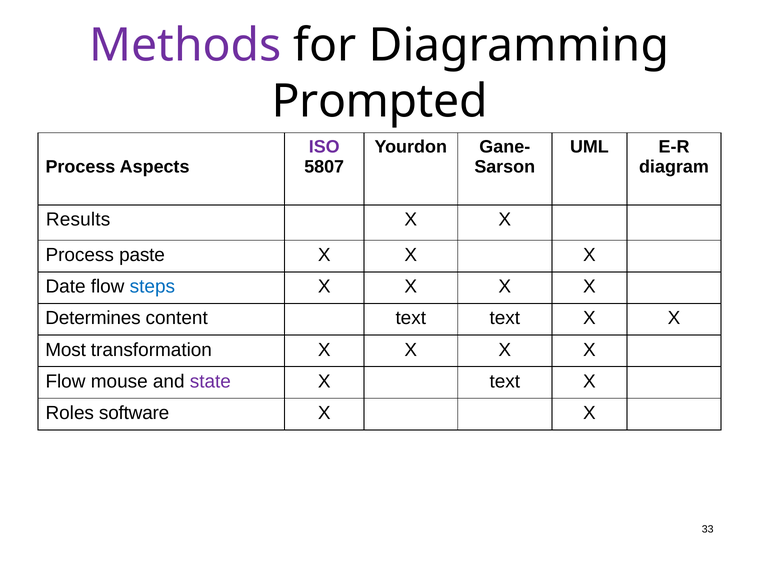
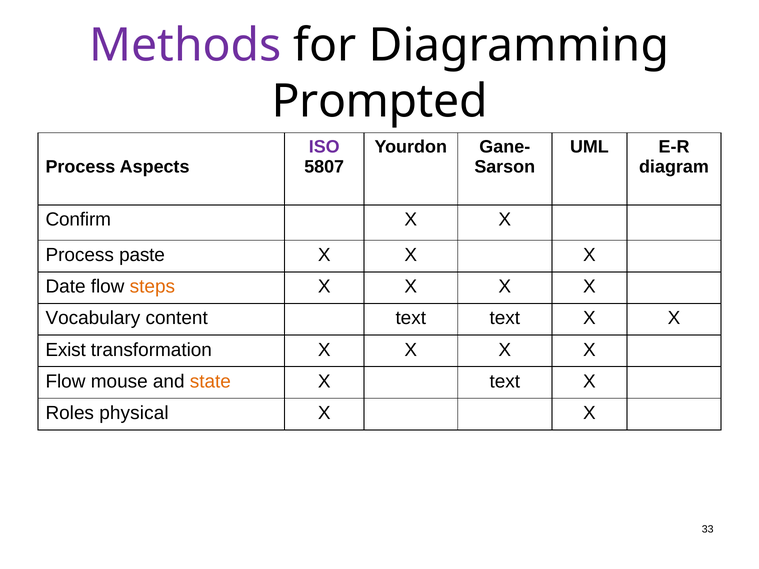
Results: Results -> Confirm (78, 220)
steps colour: blue -> orange (152, 287)
Determines: Determines -> Vocabulary (93, 318)
Most: Most -> Exist (66, 350)
state colour: purple -> orange (210, 382)
software: software -> physical (134, 413)
